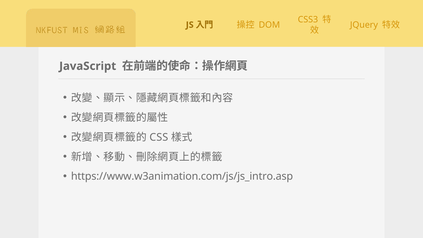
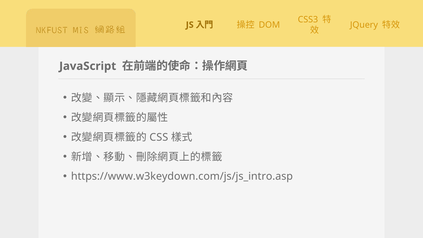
https://www.w3animation.com/js/js_intro.asp: https://www.w3animation.com/js/js_intro.asp -> https://www.w3keydown.com/js/js_intro.asp (182, 176)
